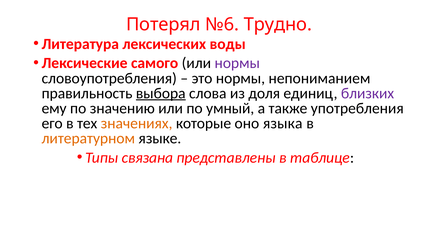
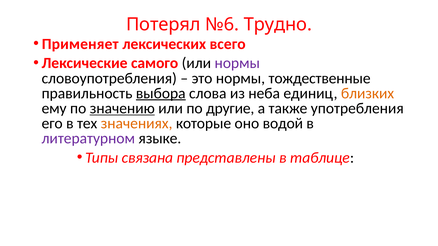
Литература: Литература -> Применяет (80, 44)
воды: воды -> всего (228, 44)
непониманием: непониманием -> тождественные (320, 78)
доля: доля -> неба (264, 93)
близких colour: purple -> orange (368, 93)
значению underline: none -> present (122, 109)
умный: умный -> другие (230, 109)
языка: языка -> водой (283, 124)
литературном colour: orange -> purple (88, 139)
